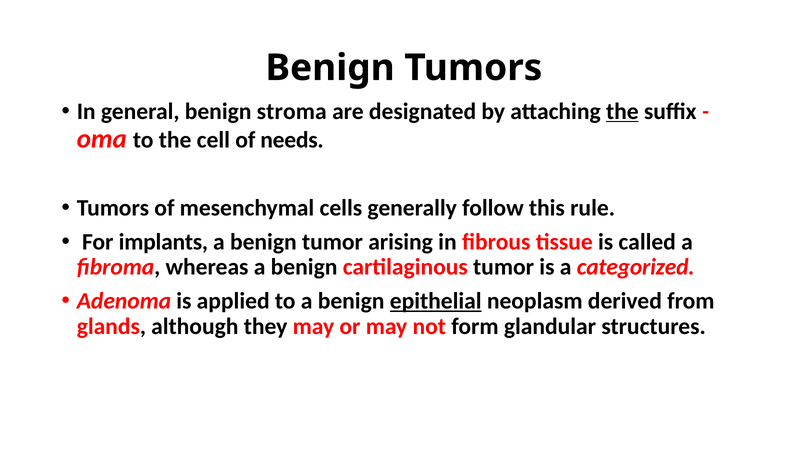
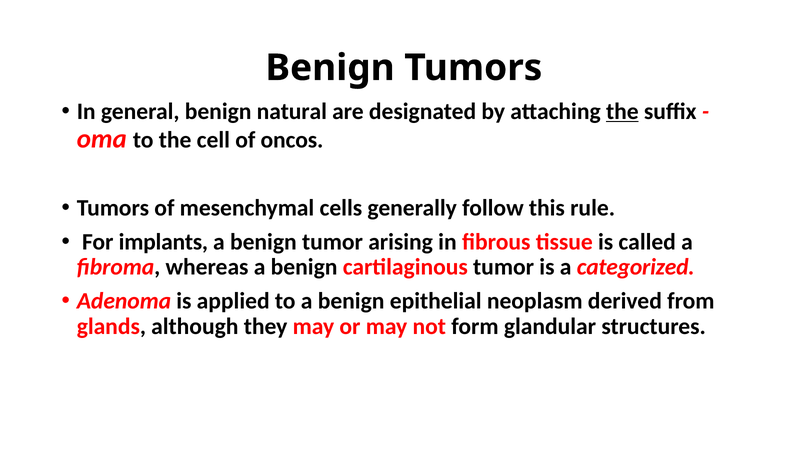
stroma: stroma -> natural (292, 112)
needs: needs -> oncos (292, 140)
epithelial underline: present -> none (436, 301)
